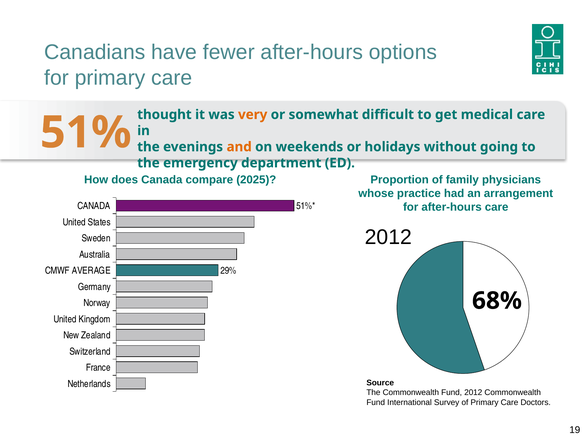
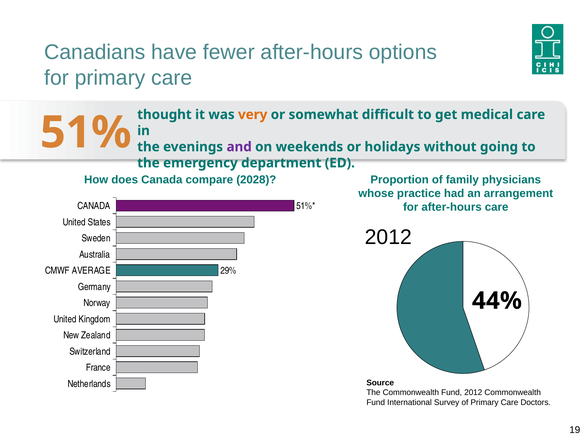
and colour: orange -> purple (239, 147)
2025: 2025 -> 2028 (256, 180)
68%: 68% -> 44% (497, 300)
